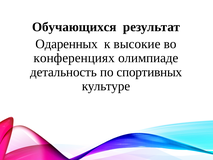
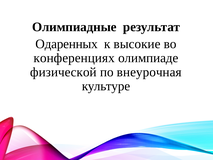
Обучающихся: Обучающихся -> Олимпиадные (74, 27)
детальность: детальность -> физической (63, 72)
спортивных: спортивных -> внеурочная (149, 72)
